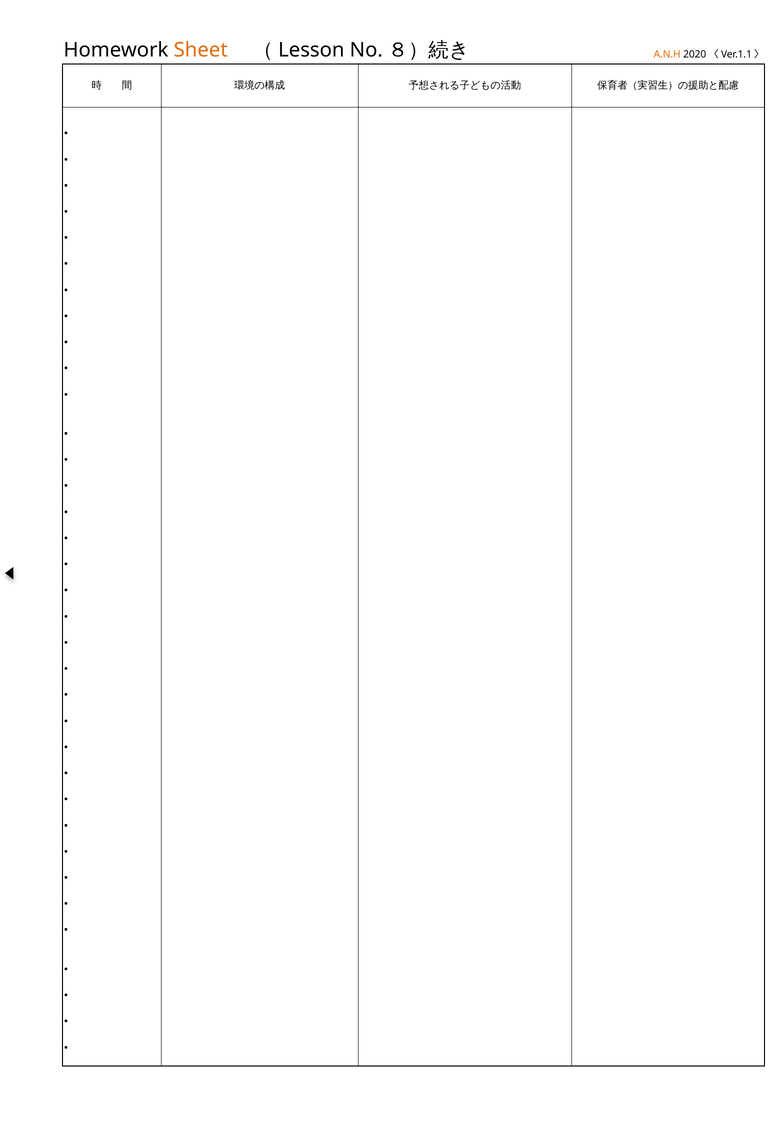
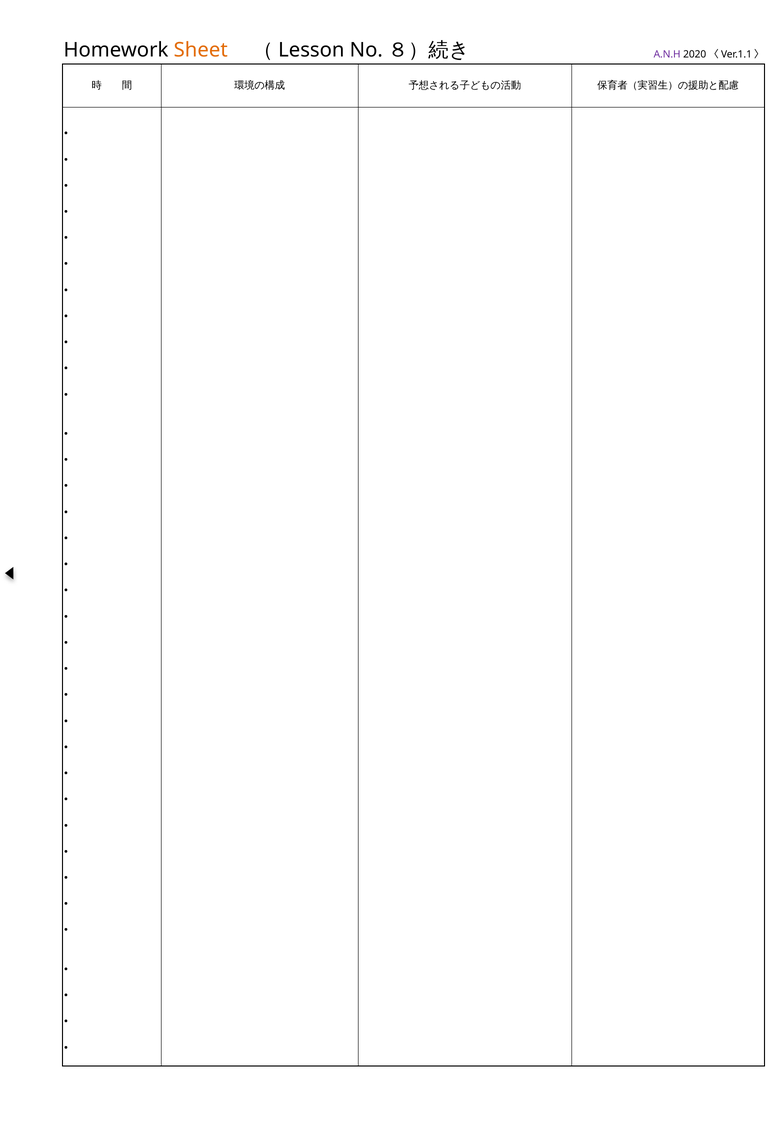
A.N.H colour: orange -> purple (667, 54)
